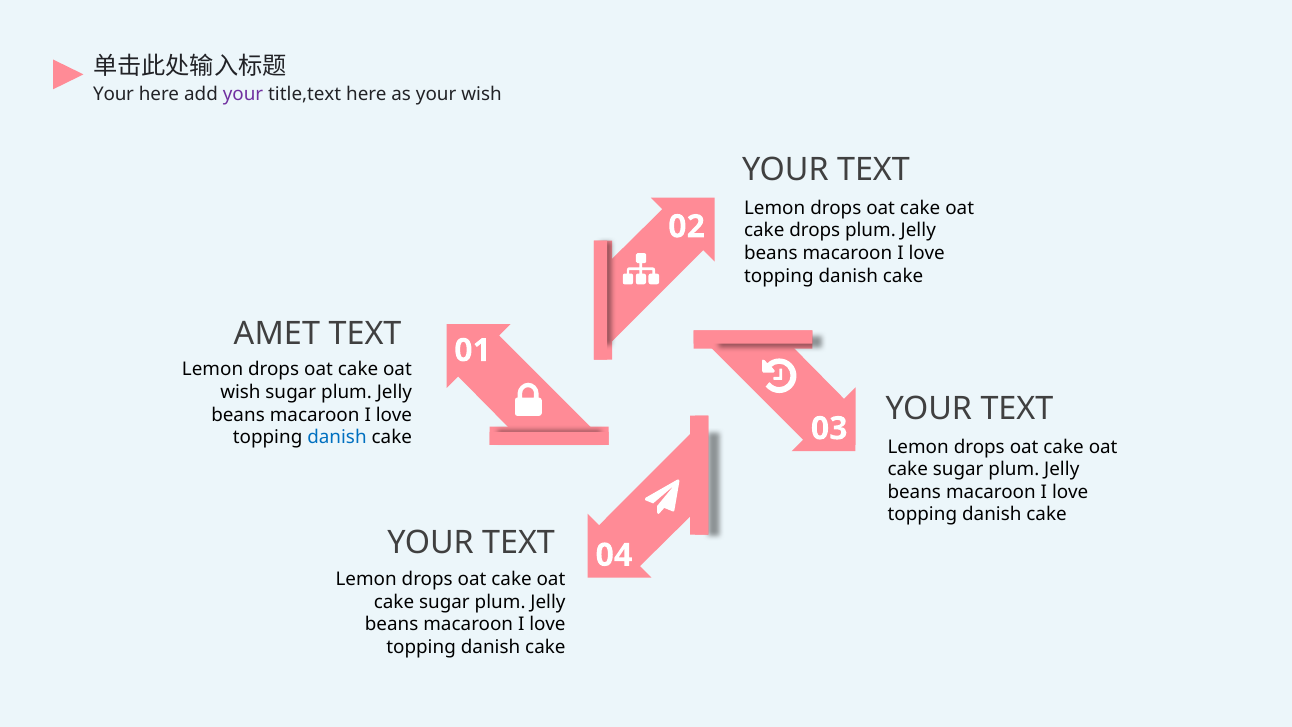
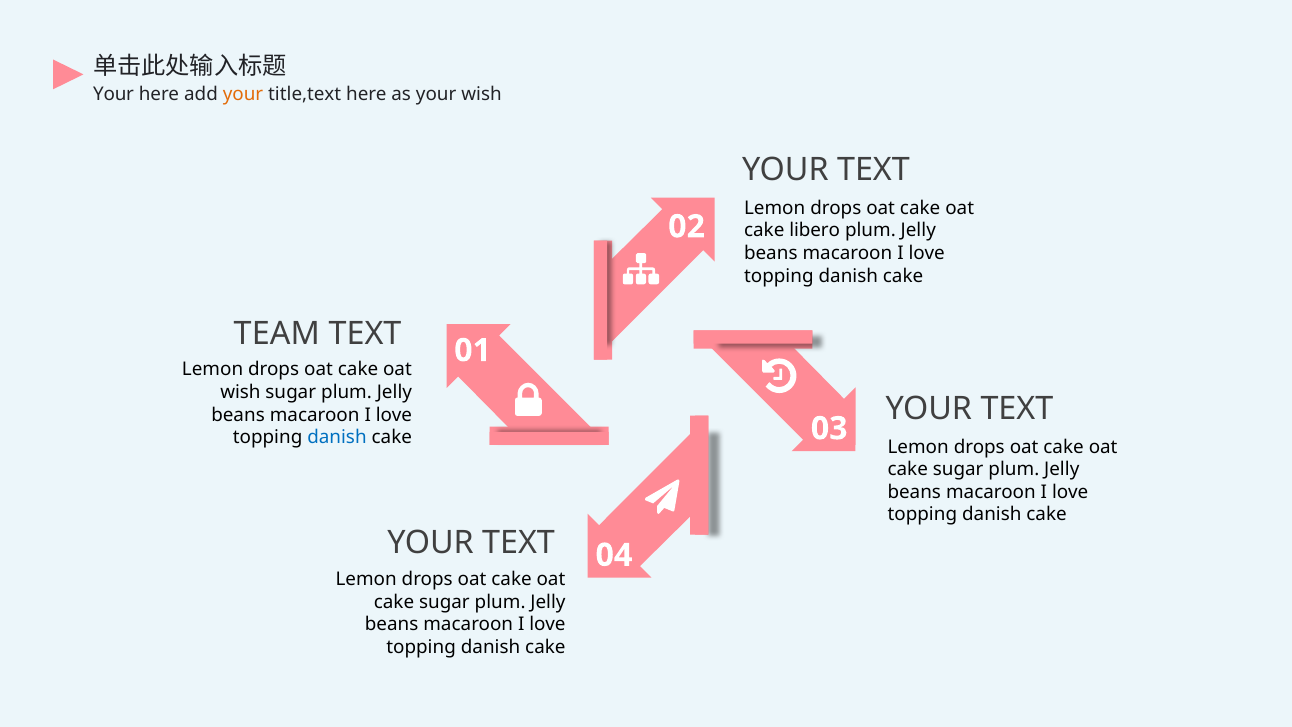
your colour: purple -> orange (243, 94)
cake drops: drops -> libero (815, 231)
AMET: AMET -> TEAM (277, 334)
